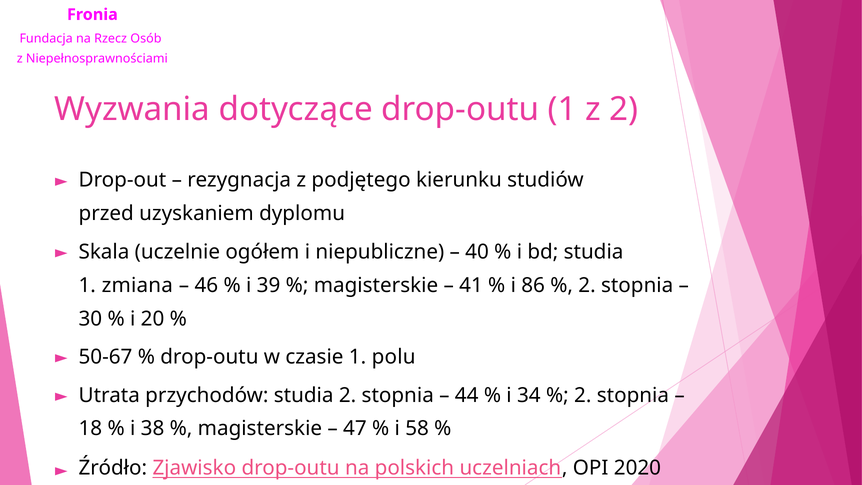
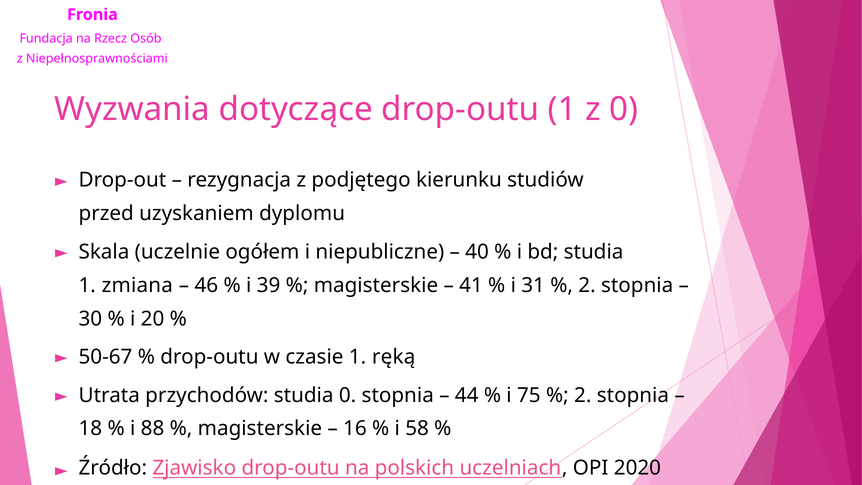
z 2: 2 -> 0 (624, 110)
86: 86 -> 31 (533, 285)
polu: polu -> ręką (394, 357)
studia 2: 2 -> 0 (348, 395)
34: 34 -> 75 (529, 395)
38: 38 -> 88 (153, 429)
47: 47 -> 16 (355, 429)
